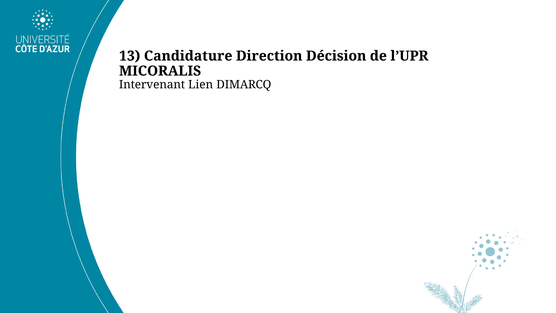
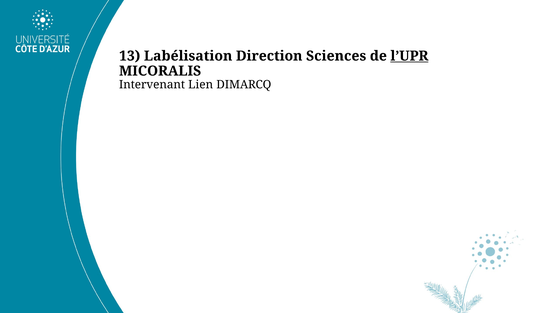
Candidature: Candidature -> Labélisation (188, 56)
Décision: Décision -> Sciences (336, 56)
l’UPR underline: none -> present (409, 56)
